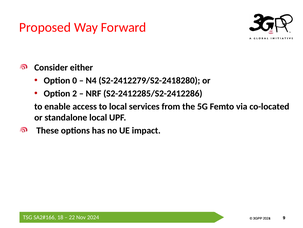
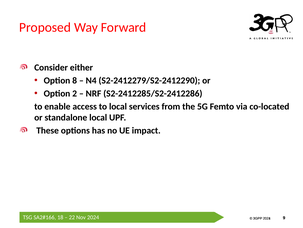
0: 0 -> 8 (75, 80)
S2-2412279/S2-2418280: S2-2412279/S2-2418280 -> S2-2412279/S2-2412290 (149, 80)
